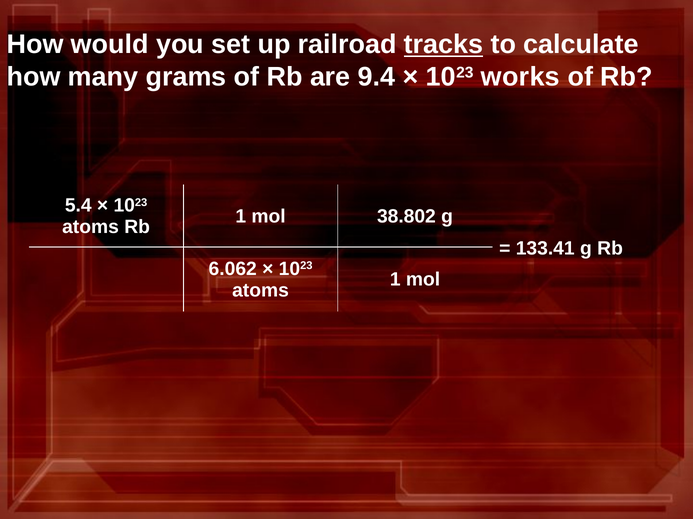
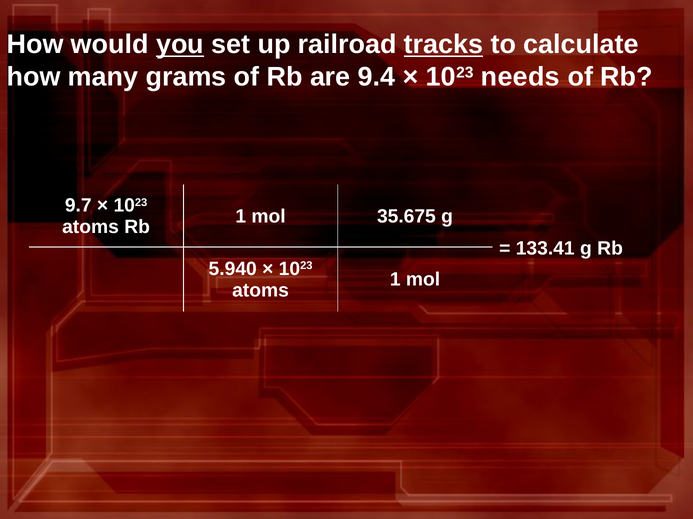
you underline: none -> present (180, 45)
works: works -> needs (520, 77)
5.4: 5.4 -> 9.7 (78, 206)
38.802: 38.802 -> 35.675 (406, 216)
6.062: 6.062 -> 5.940 (233, 269)
